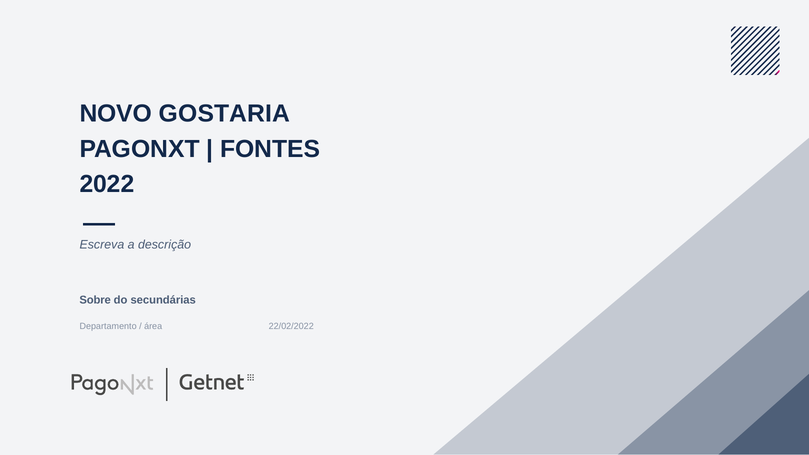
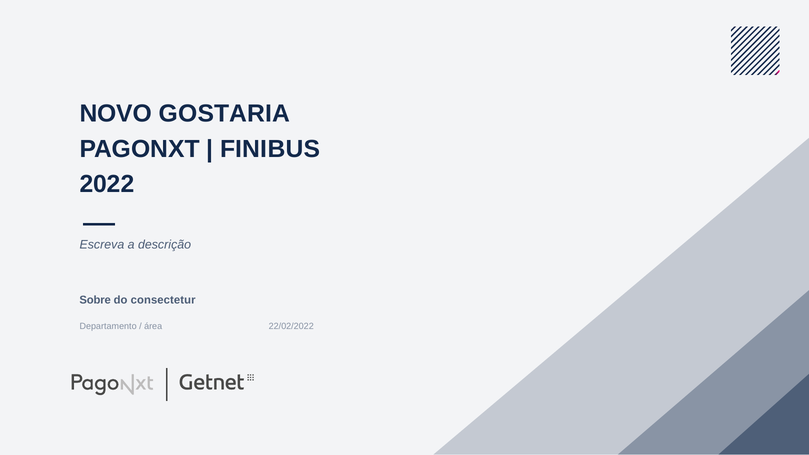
FONTES: FONTES -> FINIBUS (270, 149)
secundárias: secundárias -> consectetur (163, 300)
